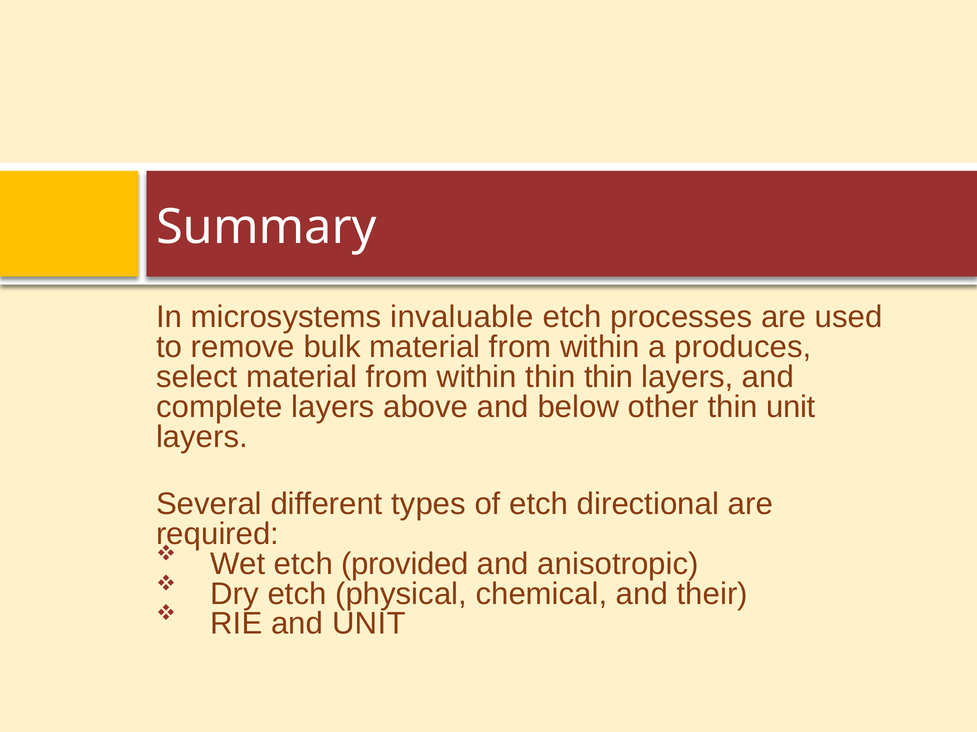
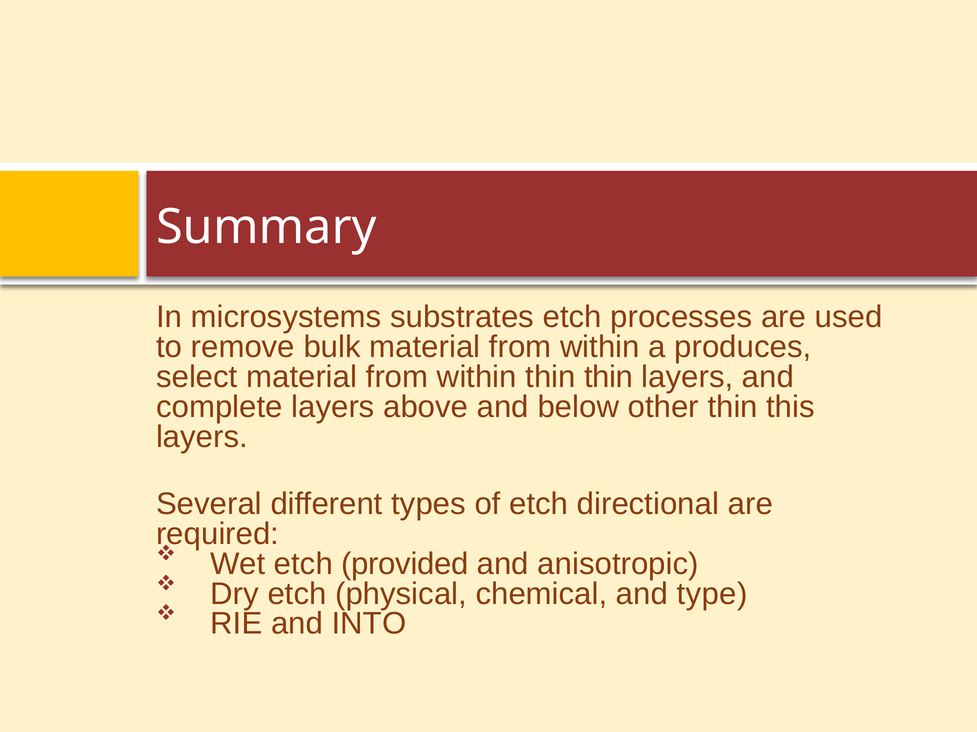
invaluable: invaluable -> substrates (462, 318)
thin unit: unit -> this (791, 407)
their: their -> type (712, 594)
and UNIT: UNIT -> INTO (369, 624)
